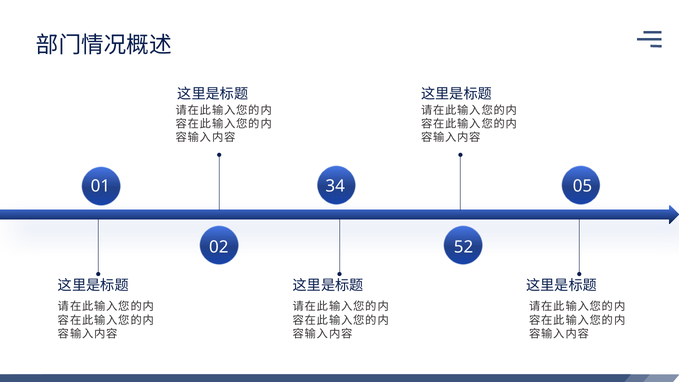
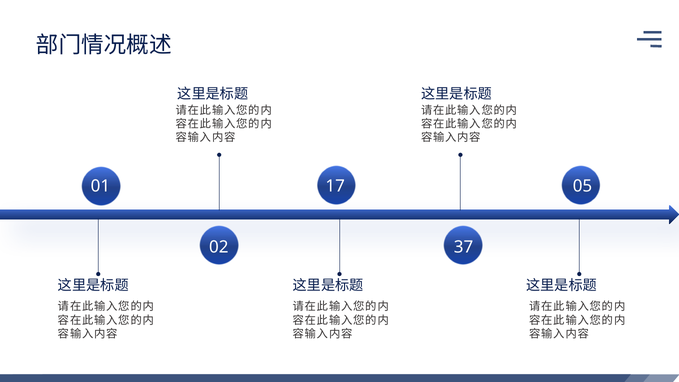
34: 34 -> 17 (335, 186)
52: 52 -> 37 (464, 247)
